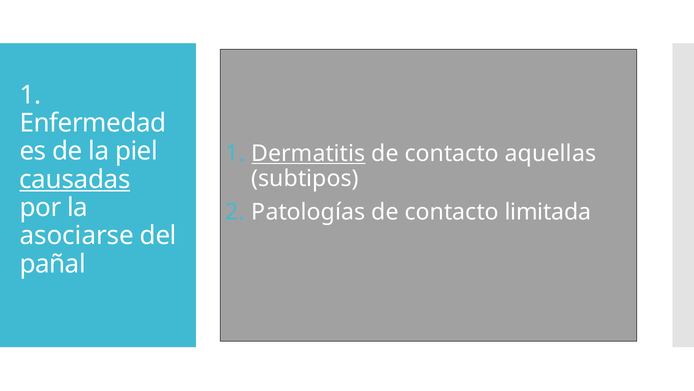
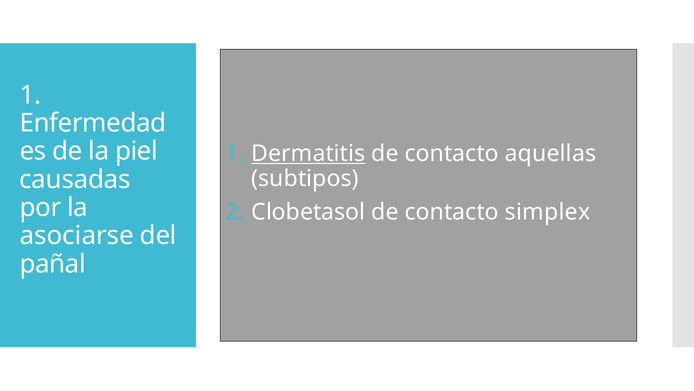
causadas underline: present -> none (75, 179)
Patologías: Patologías -> Clobetasol (308, 212)
limitada: limitada -> simplex (548, 212)
